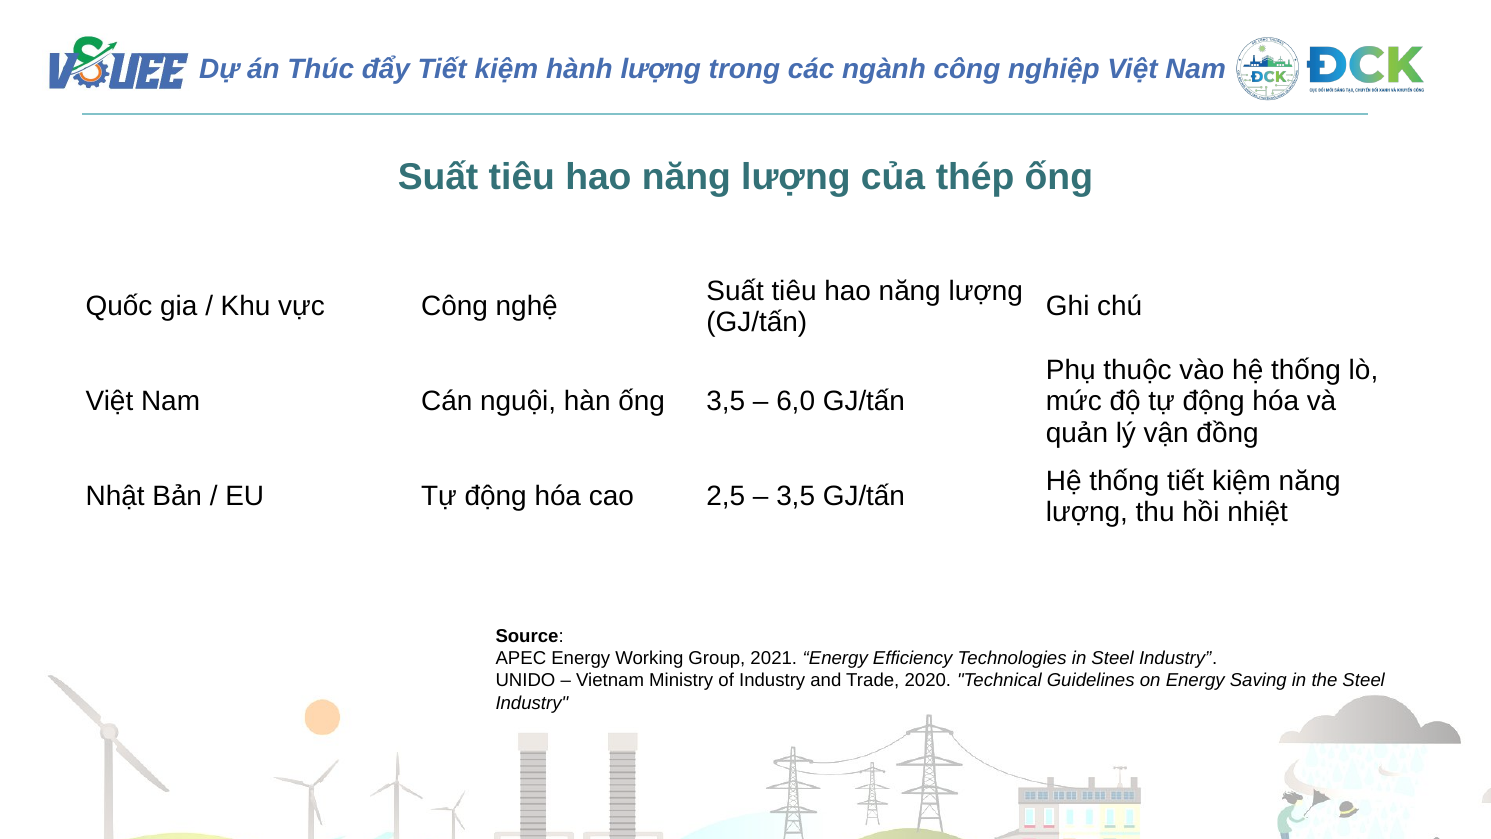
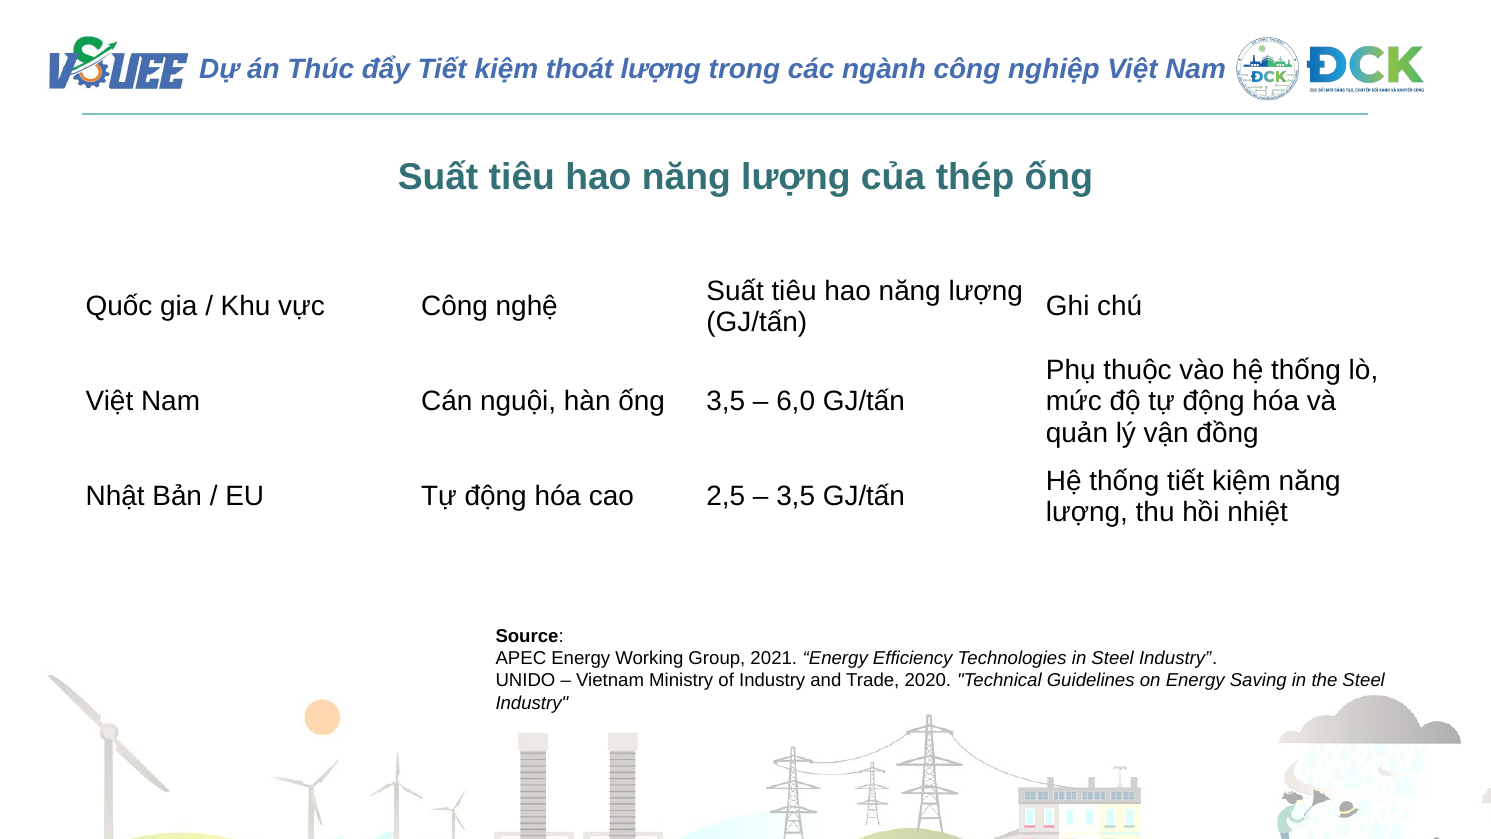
hành: hành -> thoát (579, 69)
